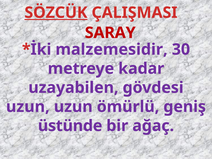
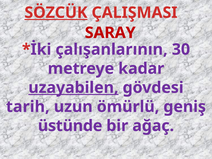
malzemesidir: malzemesidir -> çalışanlarının (112, 49)
uzayabilen underline: none -> present (73, 88)
uzun: uzun -> tarih (28, 107)
